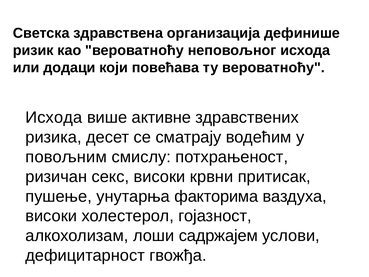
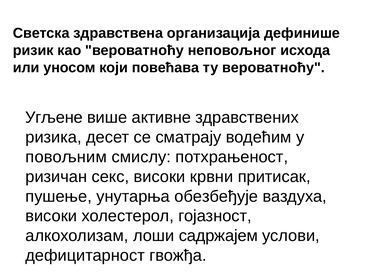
додаци: додаци -> уносом (70, 68)
Исхода: Исхода -> Угљене (54, 117)
факторима: факторима -> обезбеђује (216, 196)
